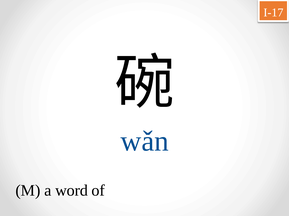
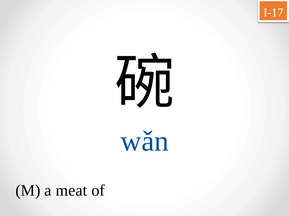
word: word -> meat (71, 191)
